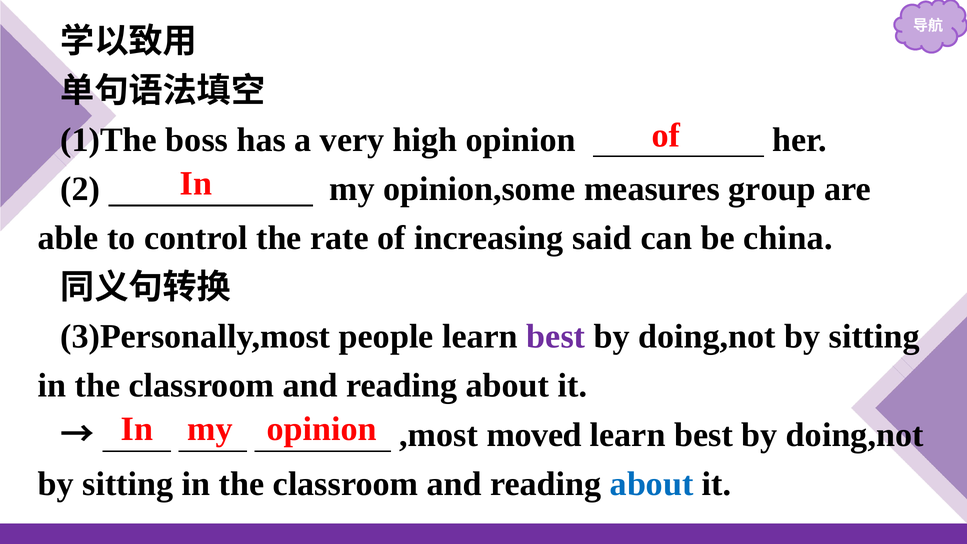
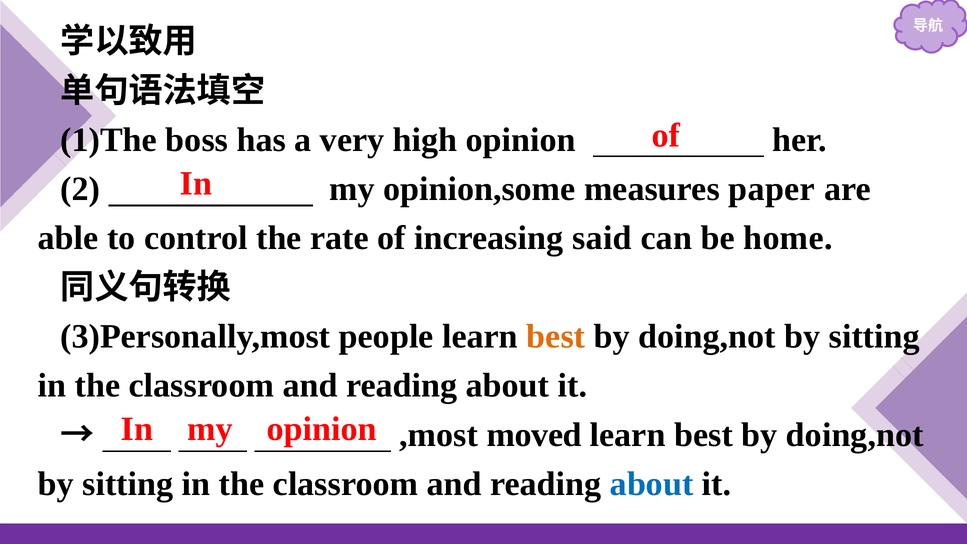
group: group -> paper (772, 189)
china: china -> home (788, 238)
best colour: purple -> orange (556, 336)
